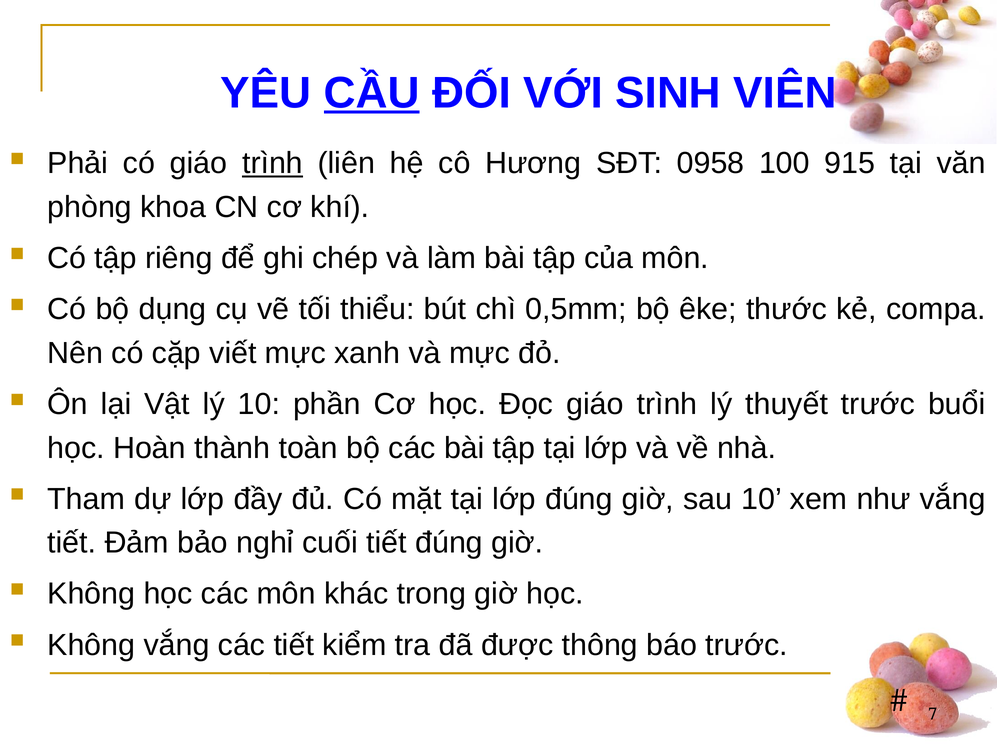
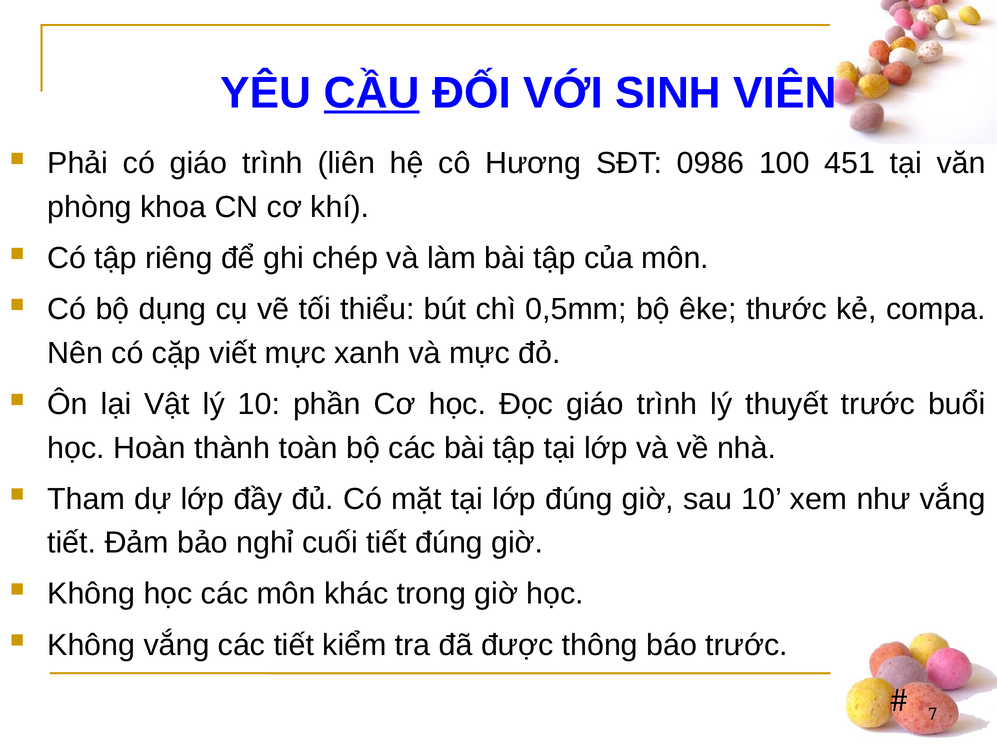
trình underline: present -> none (272, 163)
0958: 0958 -> 0986 (711, 163)
915: 915 -> 451 (850, 163)
